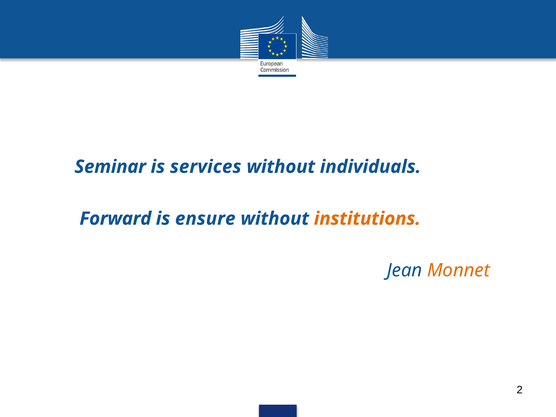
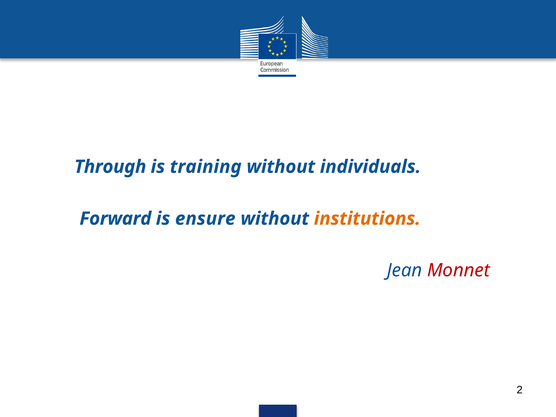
Seminar: Seminar -> Through (110, 167)
services: services -> training (206, 167)
Monnet colour: orange -> red (459, 271)
